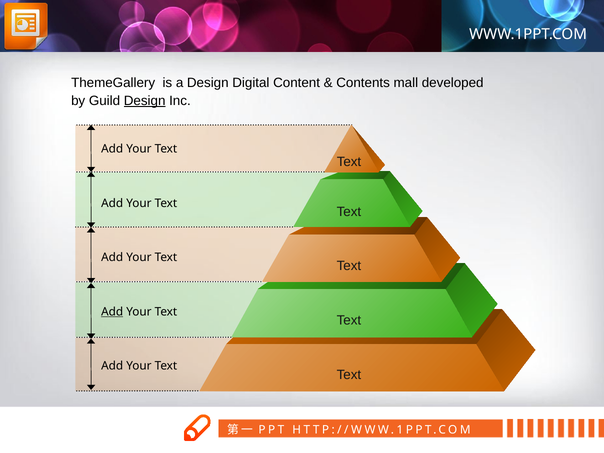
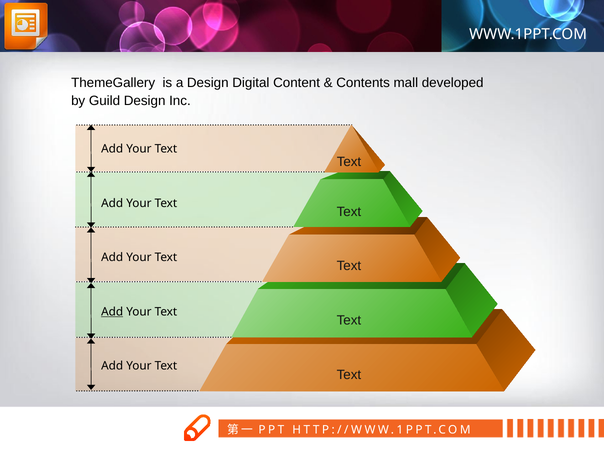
Design underline: present -> none (145, 101)
